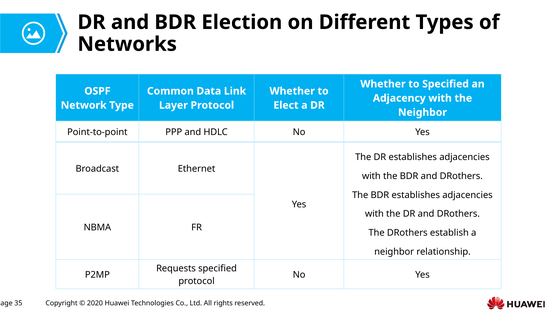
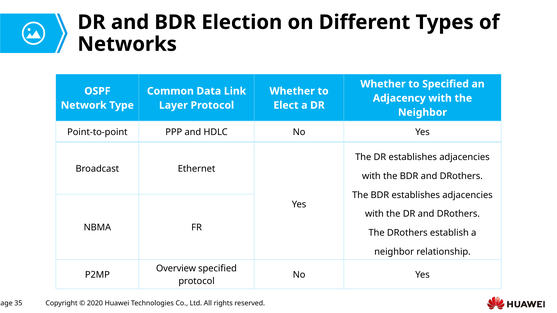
Requests: Requests -> Overview (176, 269)
